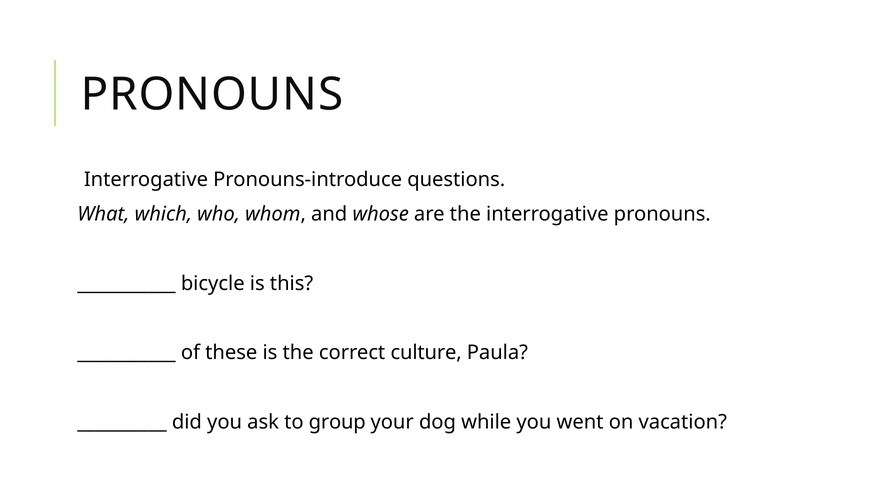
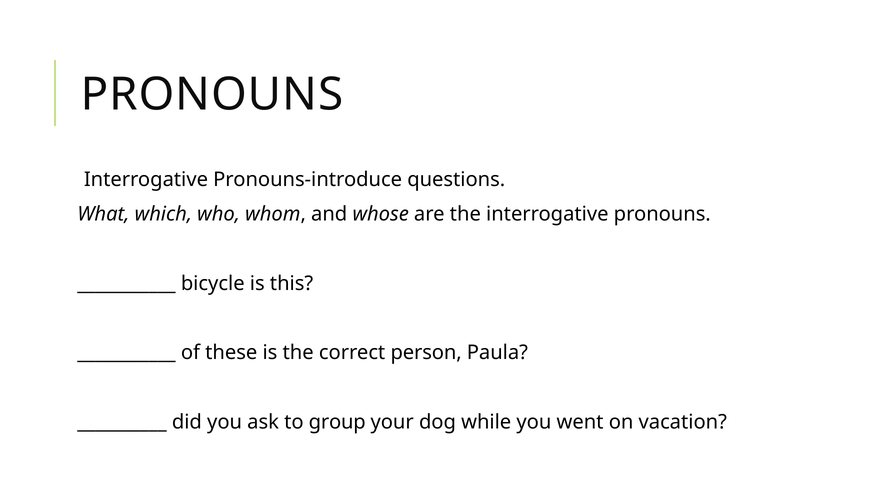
culture: culture -> person (426, 352)
